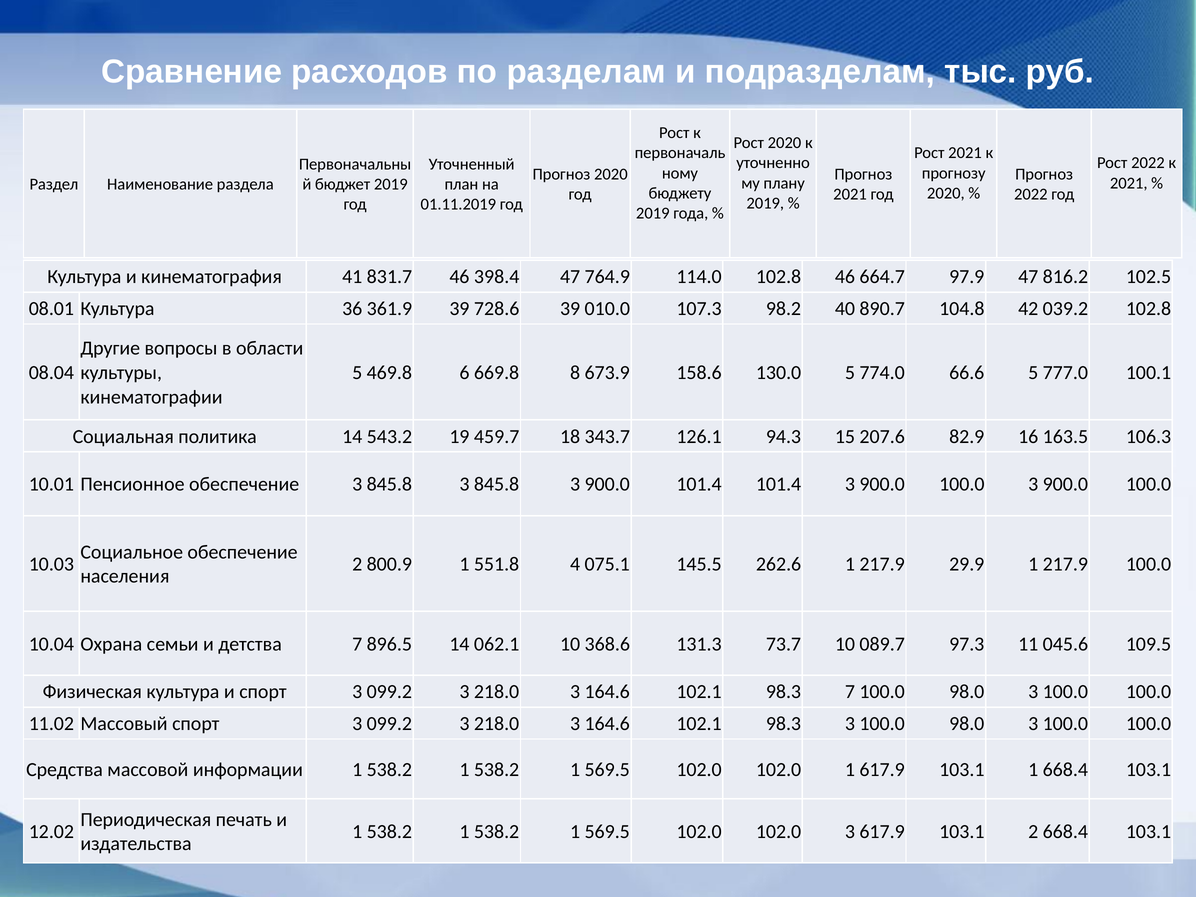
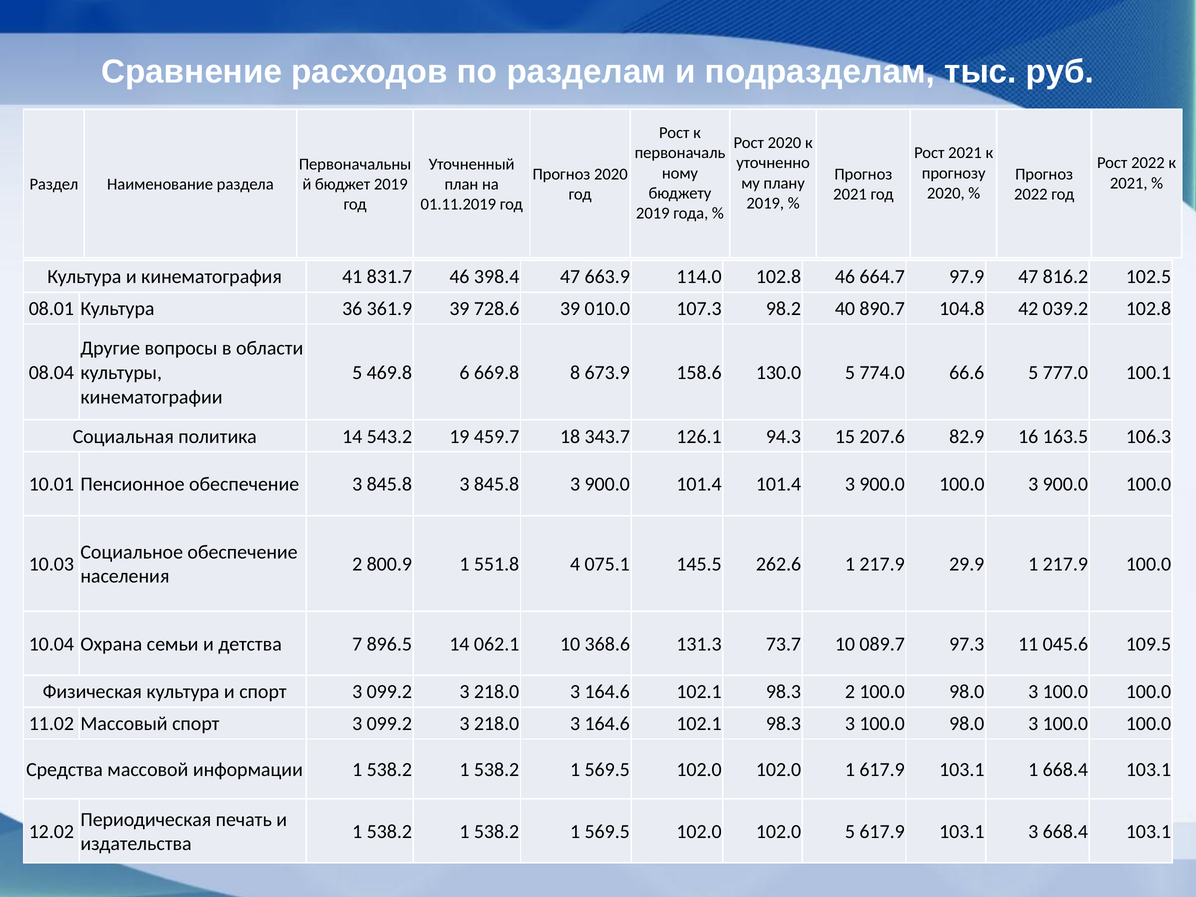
764.9: 764.9 -> 663.9 (607, 277)
98.3 7: 7 -> 2 (850, 692)
102.0 3: 3 -> 5 (850, 832)
103.1 2: 2 -> 3 (1033, 832)
